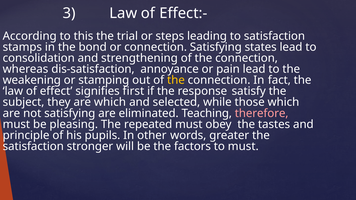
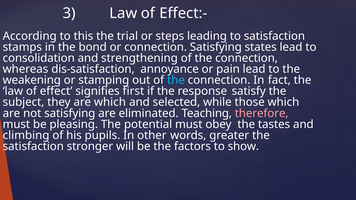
the colour: yellow -> light blue (176, 80)
repeated: repeated -> potential (148, 124)
principle: principle -> climbing (26, 135)
to must: must -> show (243, 147)
